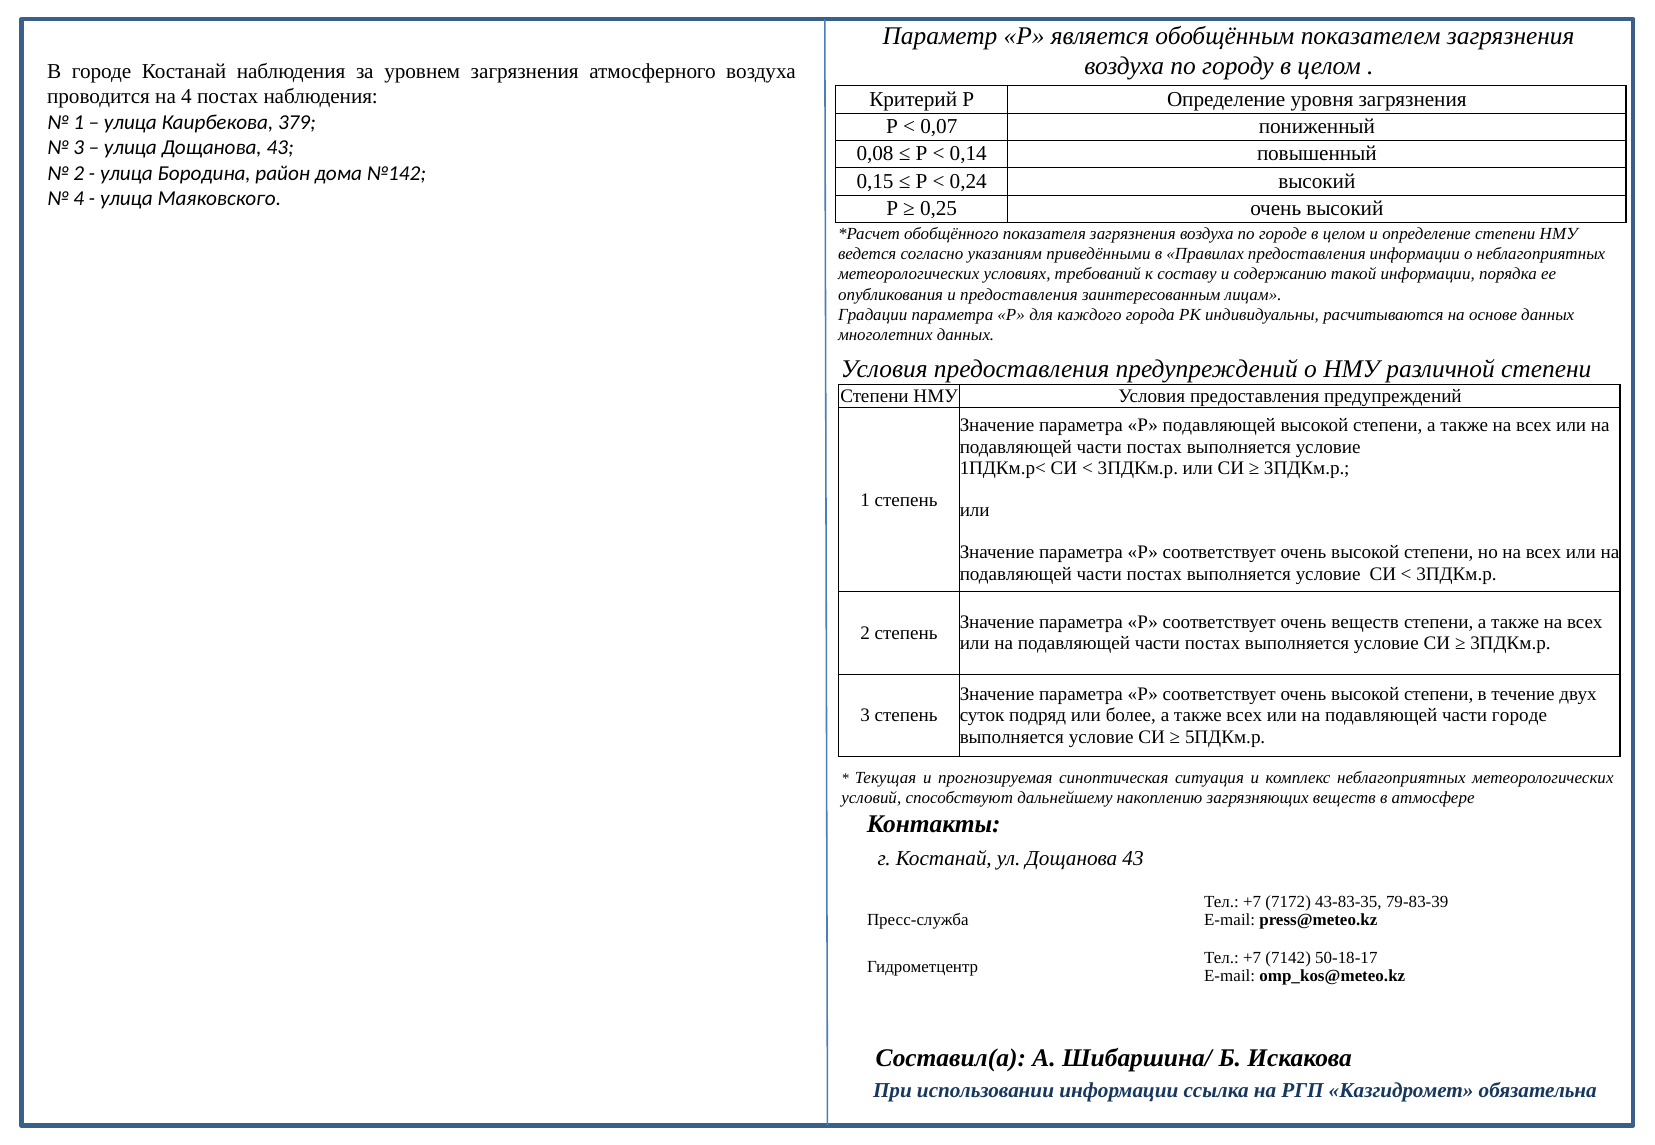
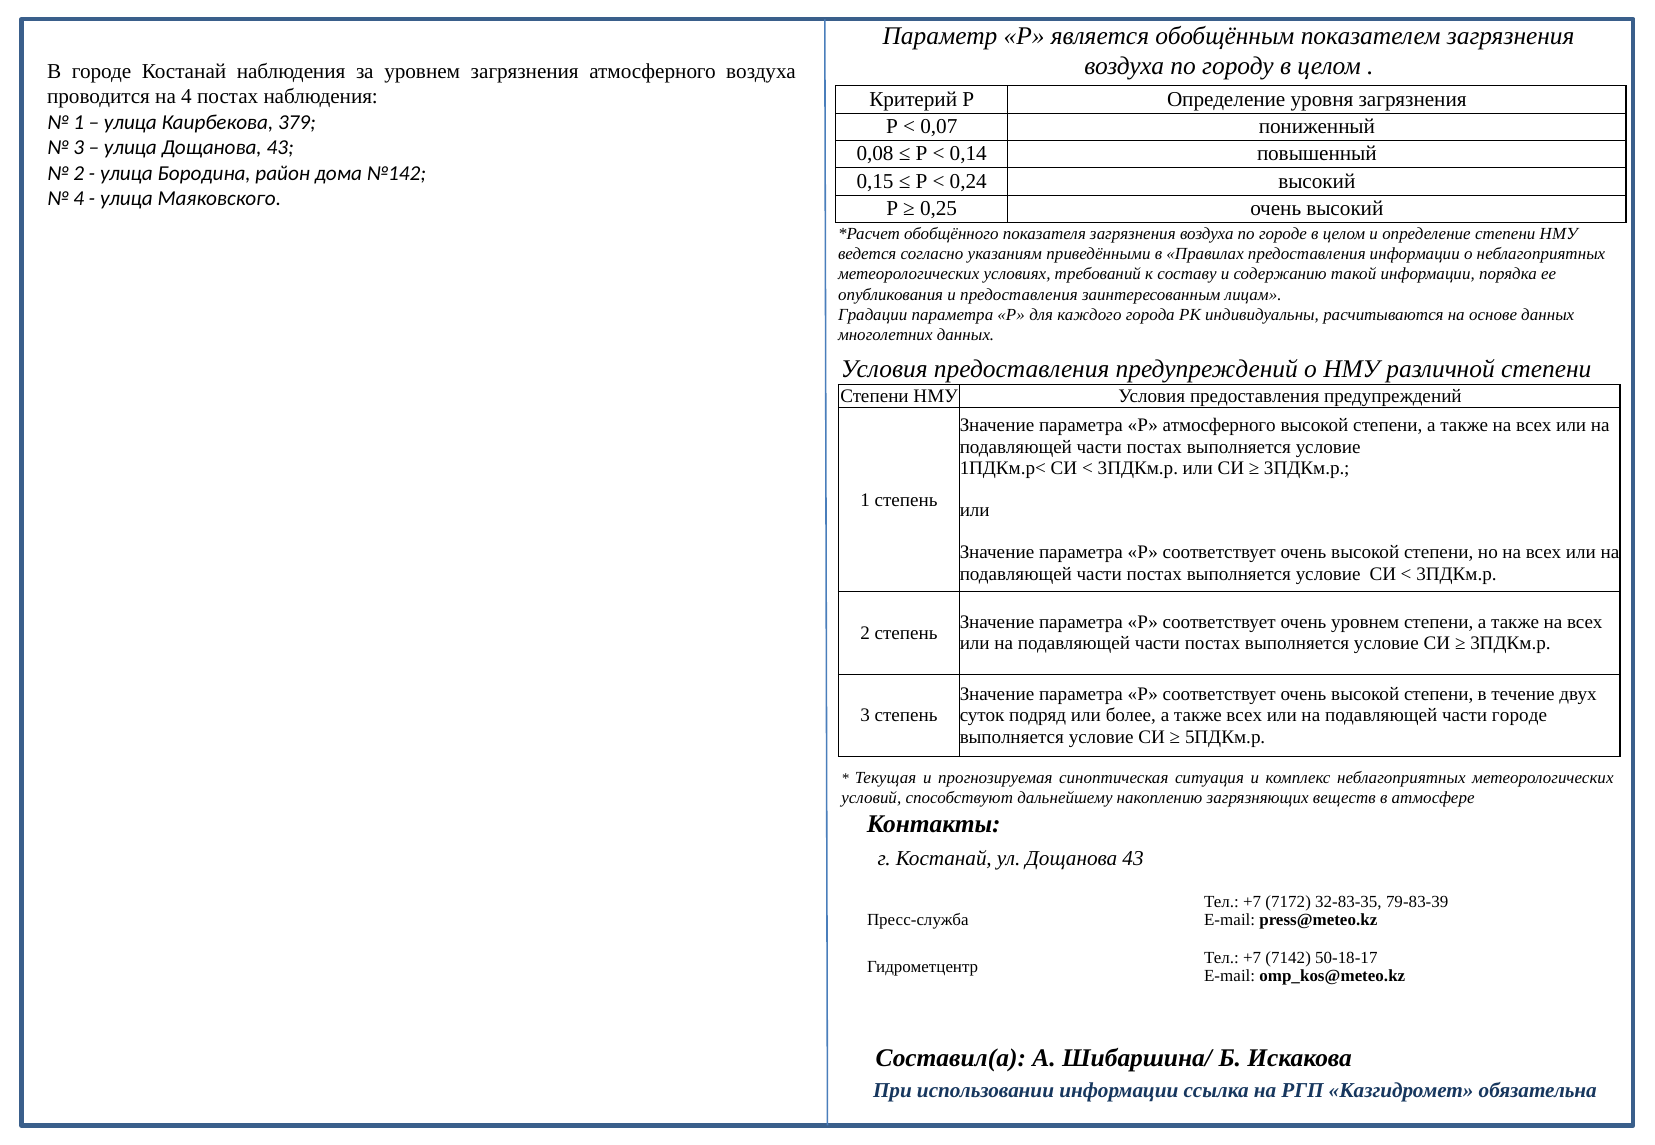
Р подавляющей: подавляющей -> атмосферного (1219, 426)
очень веществ: веществ -> уровнем (1365, 623)
43-83-35: 43-83-35 -> 32-83-35 (1348, 902)
